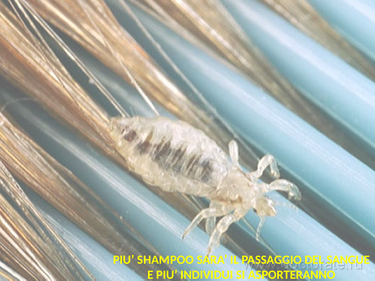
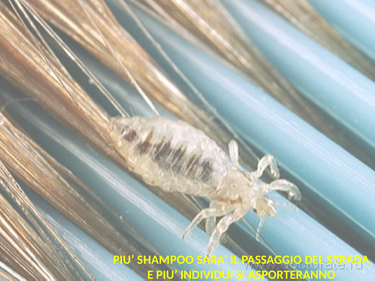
SANGUE: SANGUE -> STRADA (348, 260)
